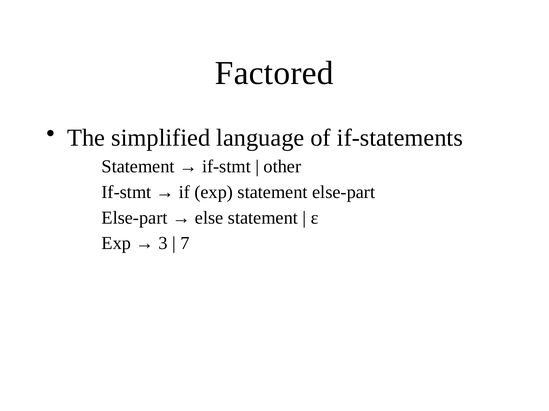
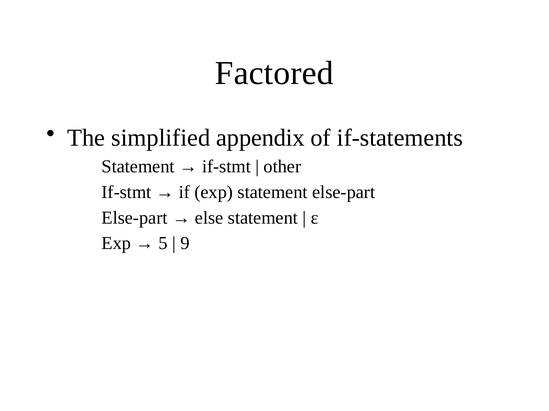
language: language -> appendix (260, 138)
3: 3 -> 5 (163, 244)
7: 7 -> 9 (185, 244)
